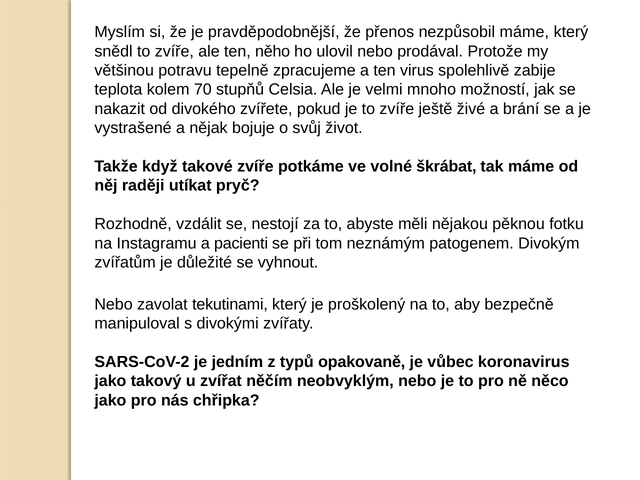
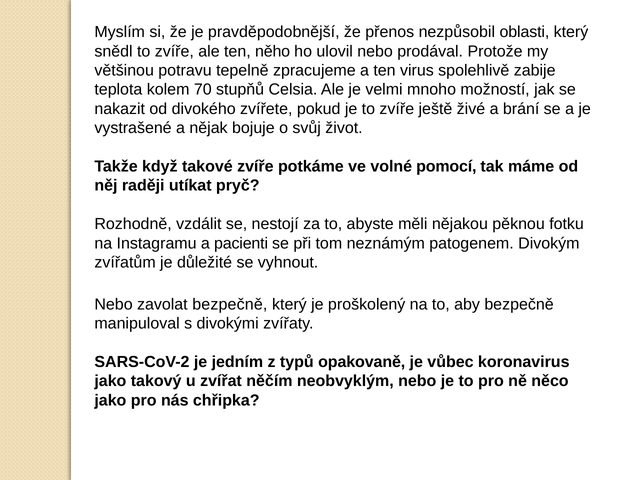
nezpůsobil máme: máme -> oblasti (524, 32)
škrábat: škrábat -> pomocí (446, 166)
zavolat tekutinami: tekutinami -> bezpečně (230, 304)
